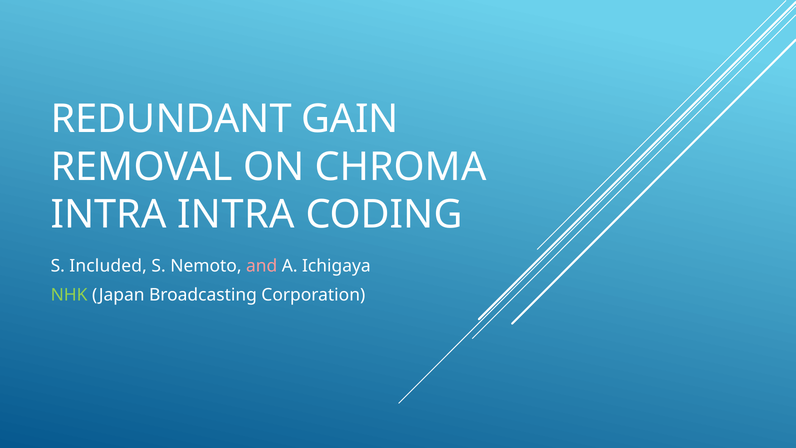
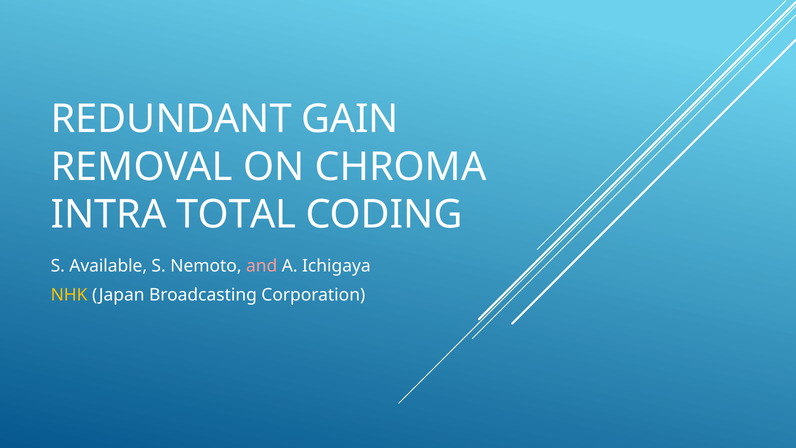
INTRA INTRA: INTRA -> TOTAL (236, 215)
Included: Included -> Available (108, 266)
NHK colour: light green -> yellow (69, 295)
